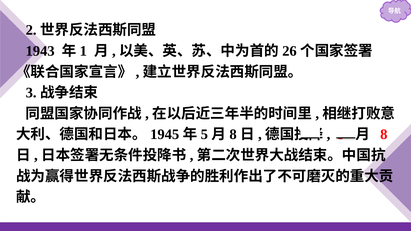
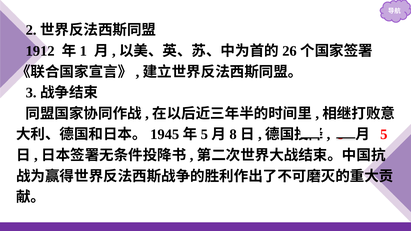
1943: 1943 -> 1912 (40, 51)
8: 8 -> 5 (384, 135)
